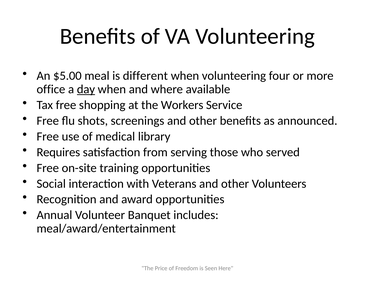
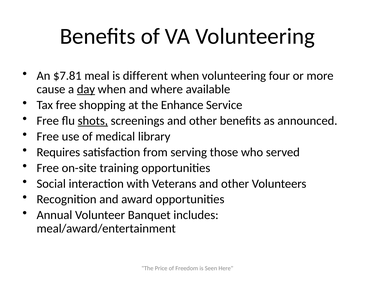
$5.00: $5.00 -> $7.81 (67, 76)
office: office -> cause (51, 89)
Workers: Workers -> Enhance (182, 105)
shots underline: none -> present (93, 121)
